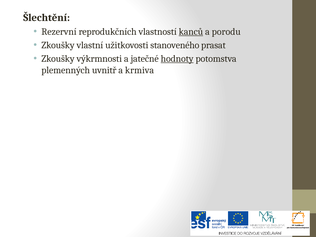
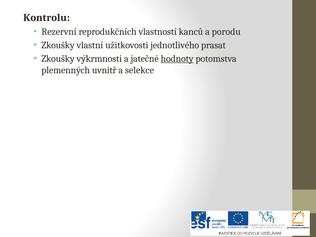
Šlechtění: Šlechtění -> Kontrolu (47, 18)
kanců underline: present -> none (191, 32)
stanoveného: stanoveného -> jednotlivého (175, 45)
krmiva: krmiva -> selekce (140, 70)
